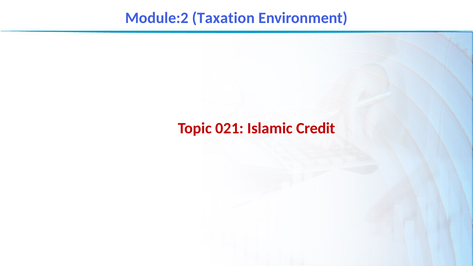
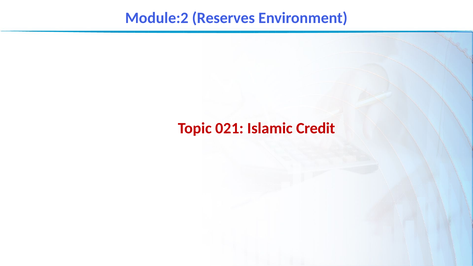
Taxation: Taxation -> Reserves (223, 18)
